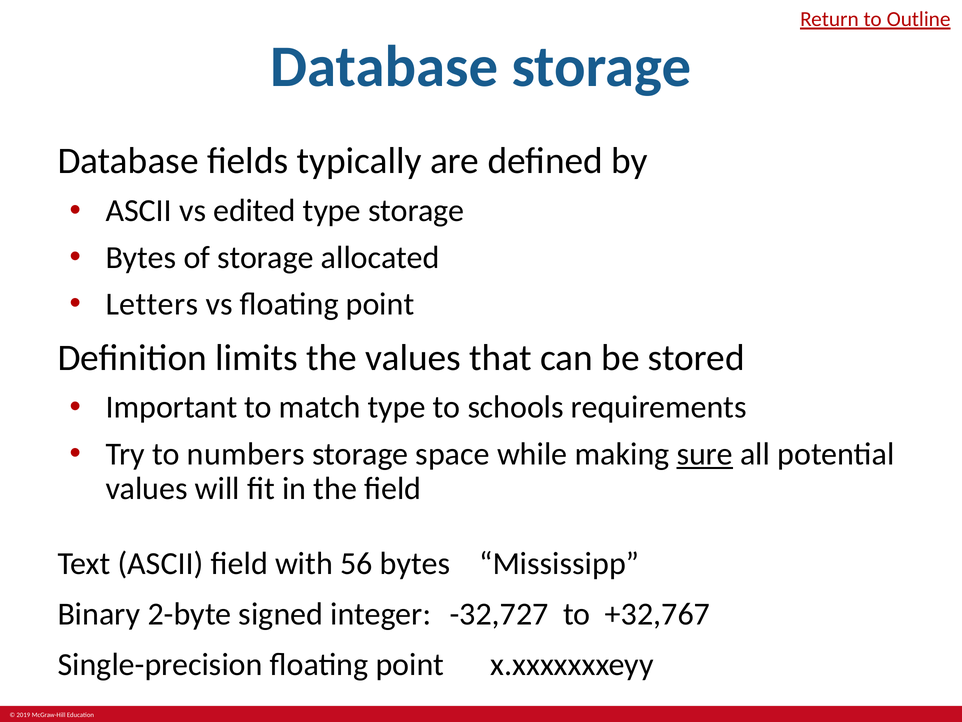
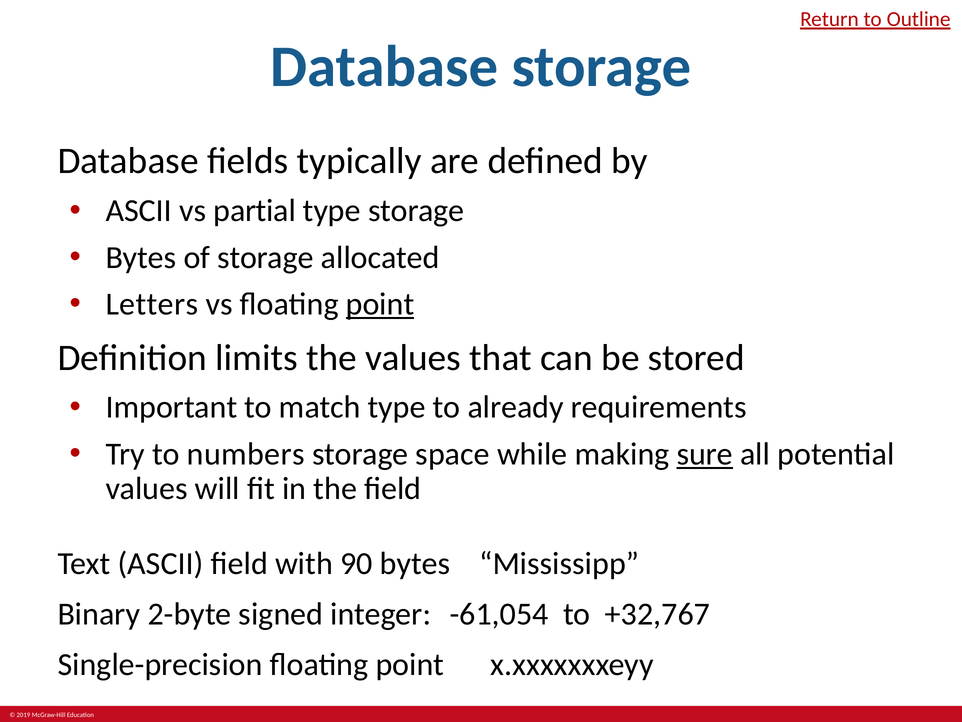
edited: edited -> partial (255, 211)
point underline: none -> present (380, 304)
schools: schools -> already (516, 407)
56: 56 -> 90 (356, 563)
-32,727: -32,727 -> -61,054 (499, 614)
